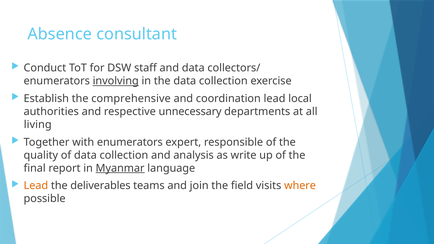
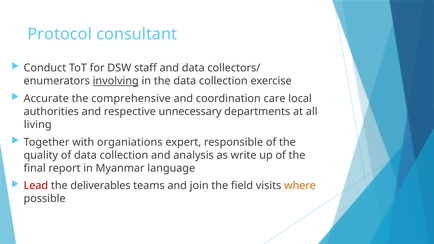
Absence: Absence -> Protocol (60, 34)
Establish: Establish -> Accurate (46, 99)
coordination lead: lead -> care (275, 99)
with enumerators: enumerators -> organiations (130, 142)
Myanmar underline: present -> none (120, 168)
Lead colour: orange -> red (36, 186)
